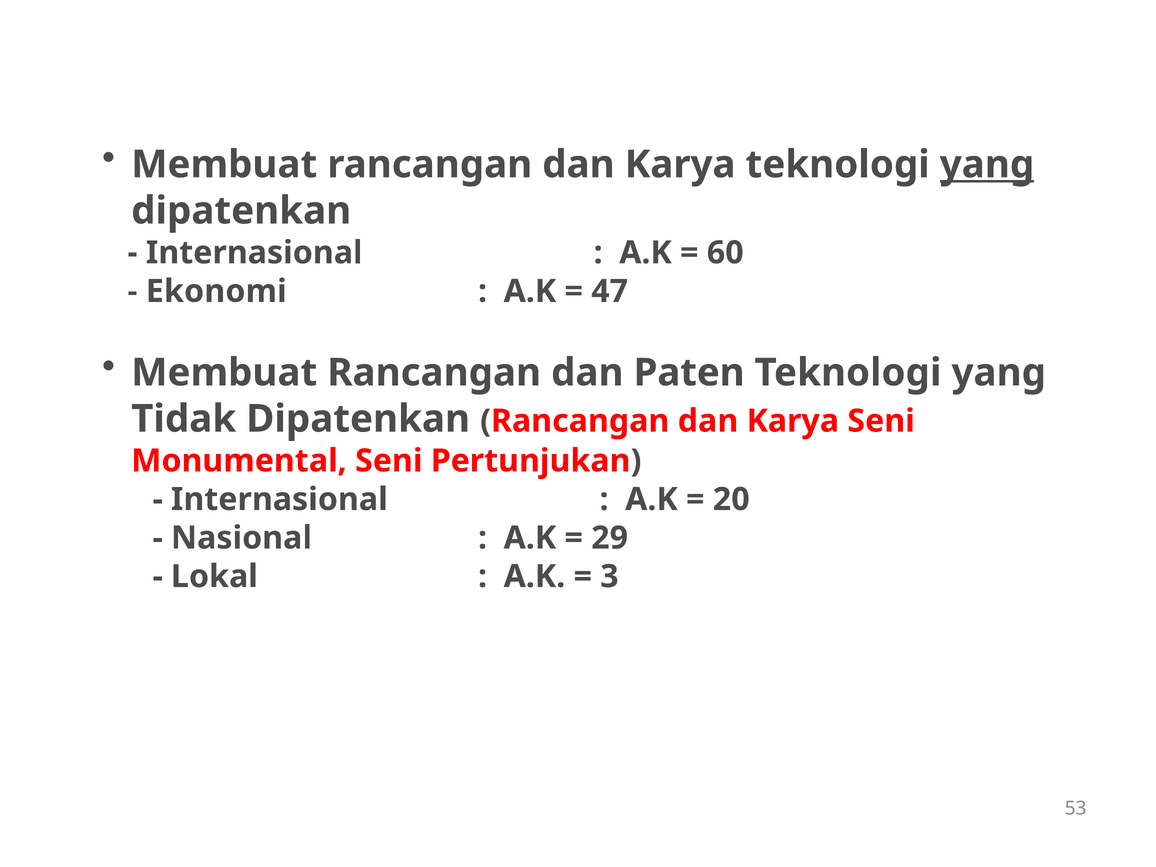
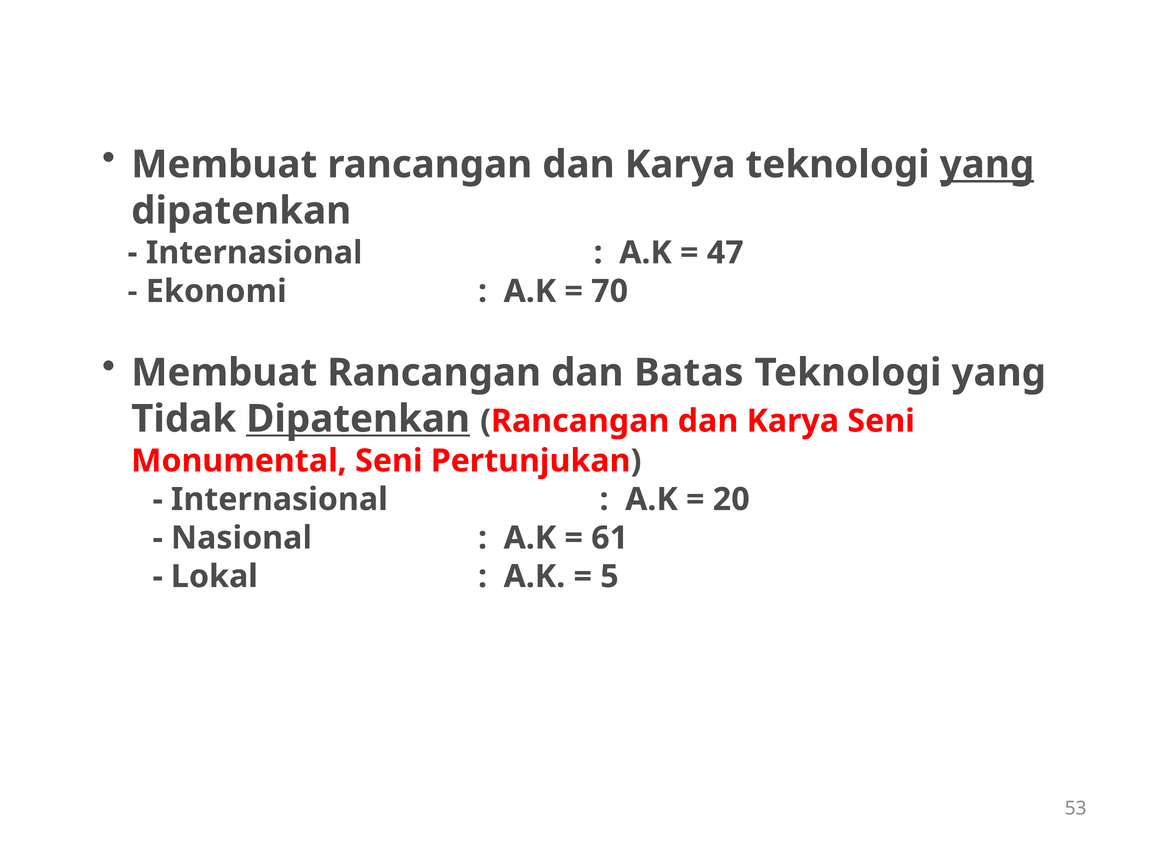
60: 60 -> 47 (725, 253)
47: 47 -> 70 (610, 291)
Paten: Paten -> Batas (689, 373)
Dipatenkan underline: none -> present (358, 419)
29: 29 -> 61 (610, 538)
3: 3 -> 5 (609, 576)
